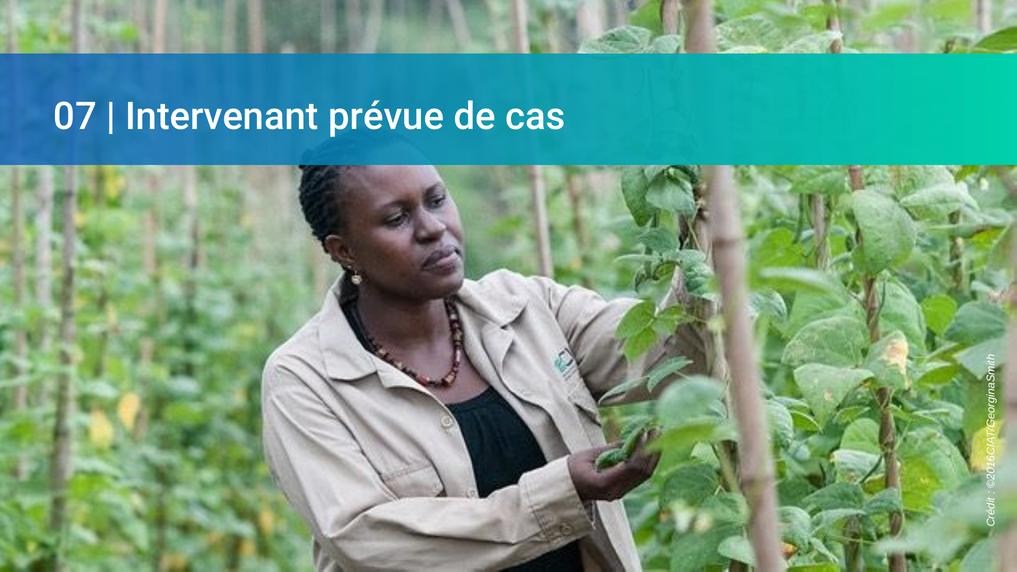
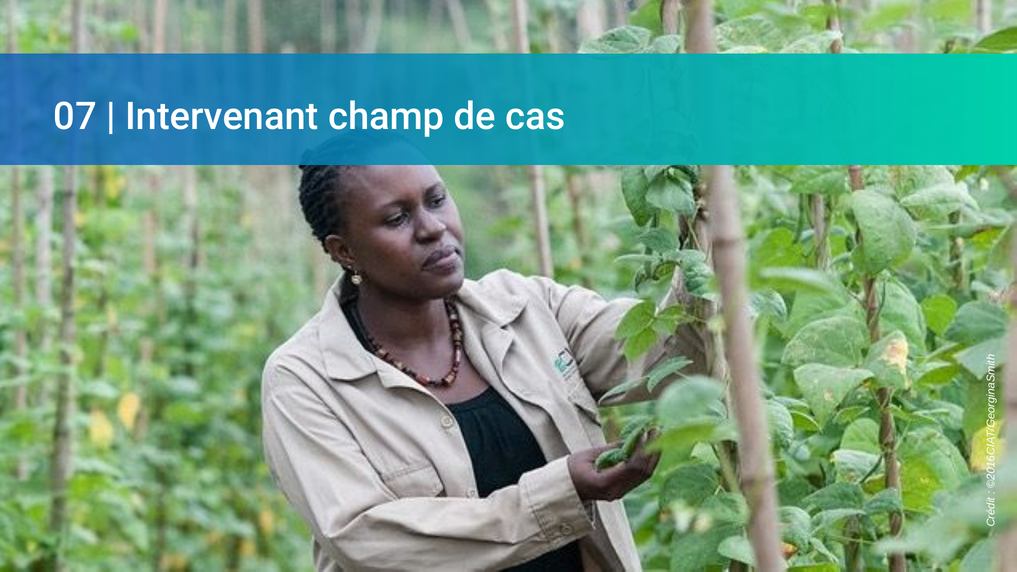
prévue: prévue -> champ (386, 117)
